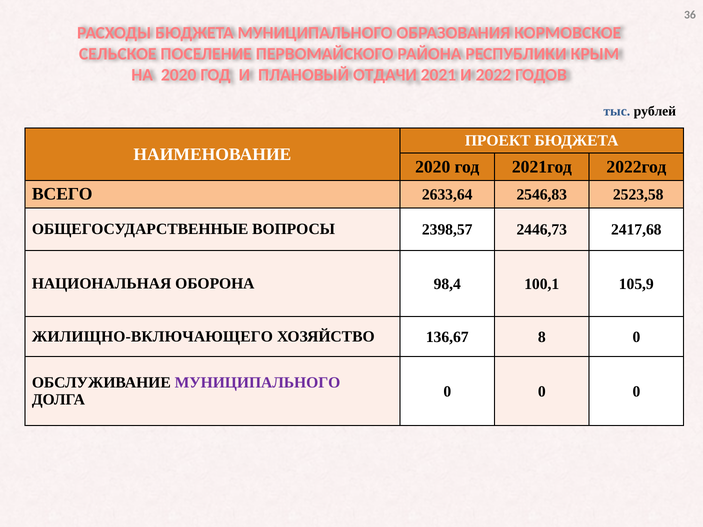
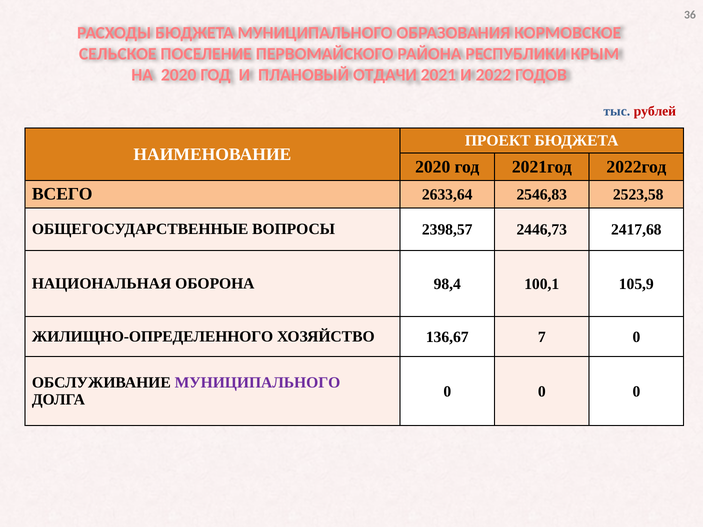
рублей colour: black -> red (655, 111)
ЖИЛИЩНО-ВКЛЮЧАЮЩЕГО: ЖИЛИЩНО-ВКЛЮЧАЮЩЕГО -> ЖИЛИЩНО-ОПРЕДЕЛЕННОГО (153, 337)
8: 8 -> 7 (542, 337)
